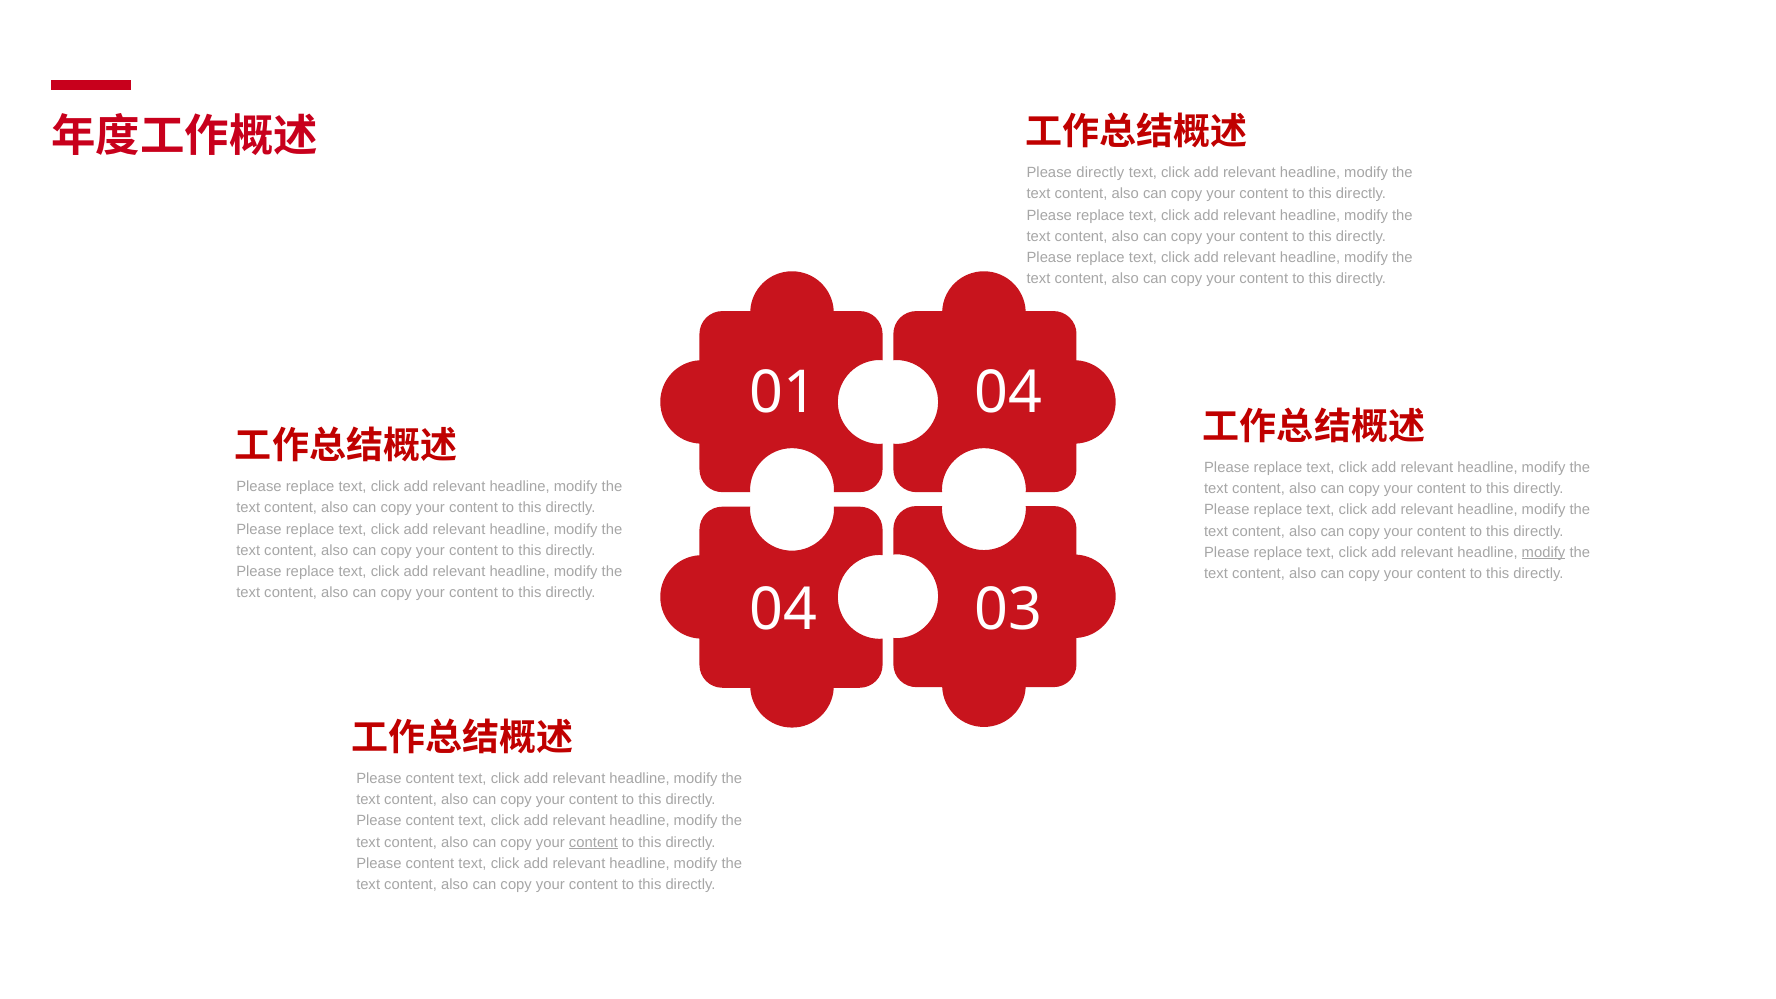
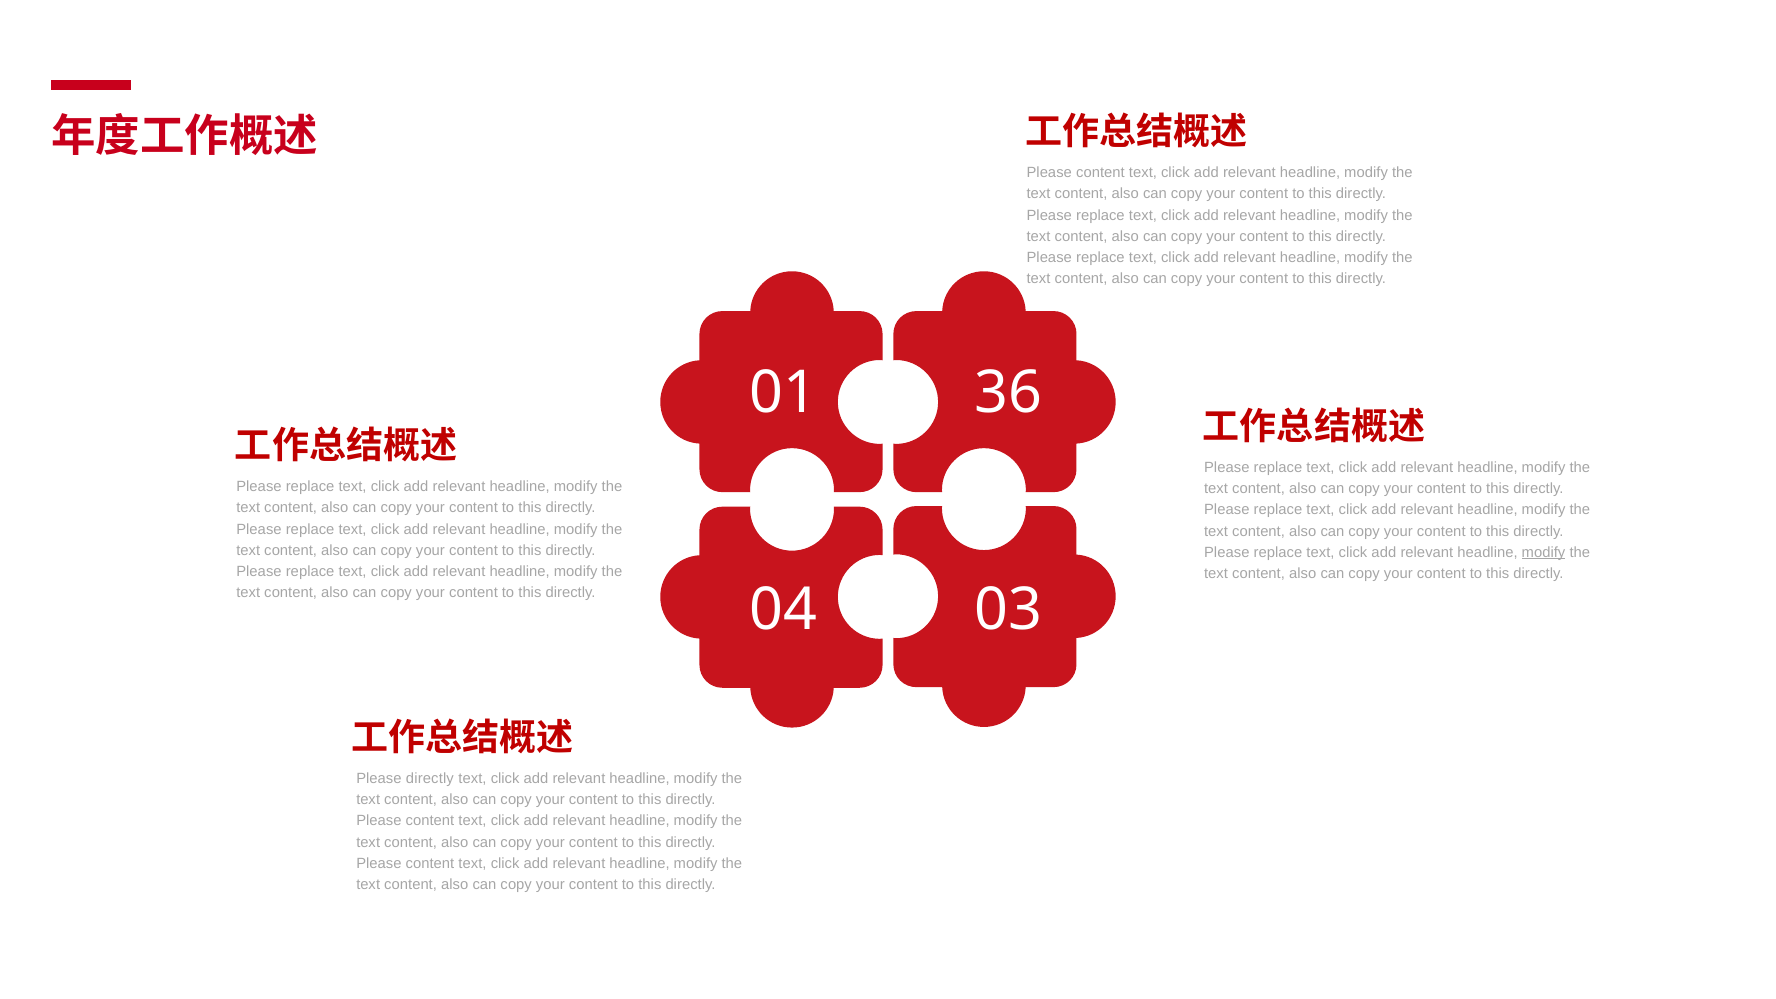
directly: directly -> content (1100, 173)
01 04: 04 -> 36 (1009, 393)
content: content -> directly (430, 778)
content underline: present -> none (593, 842)
